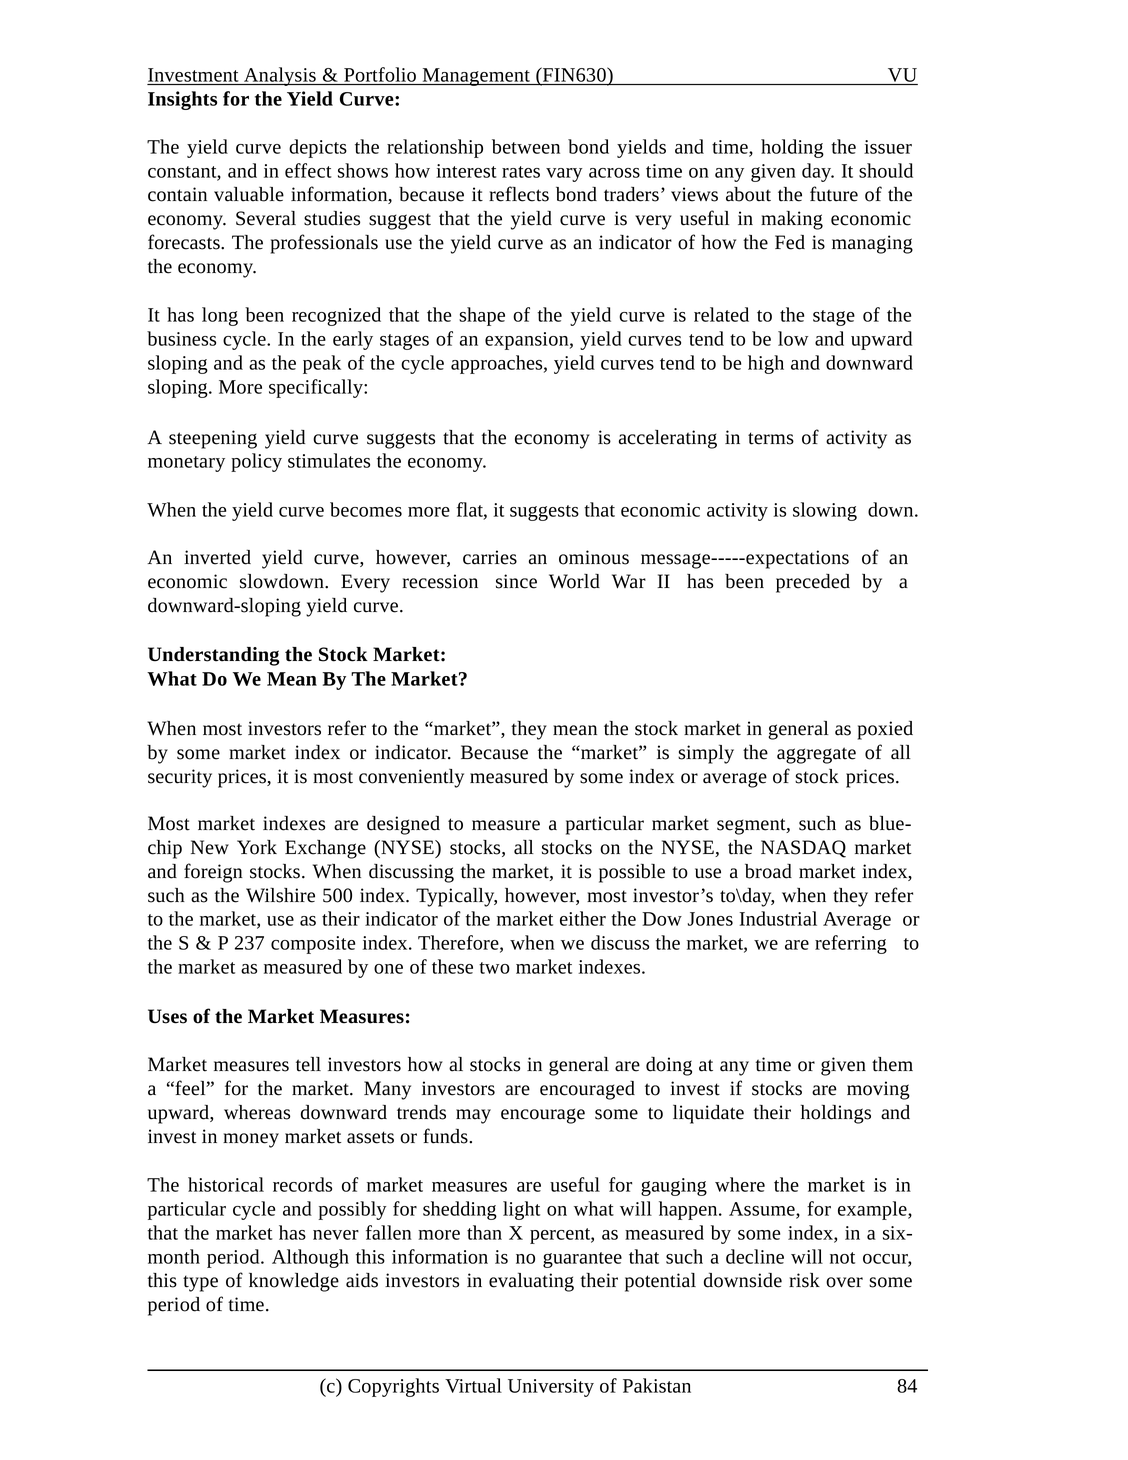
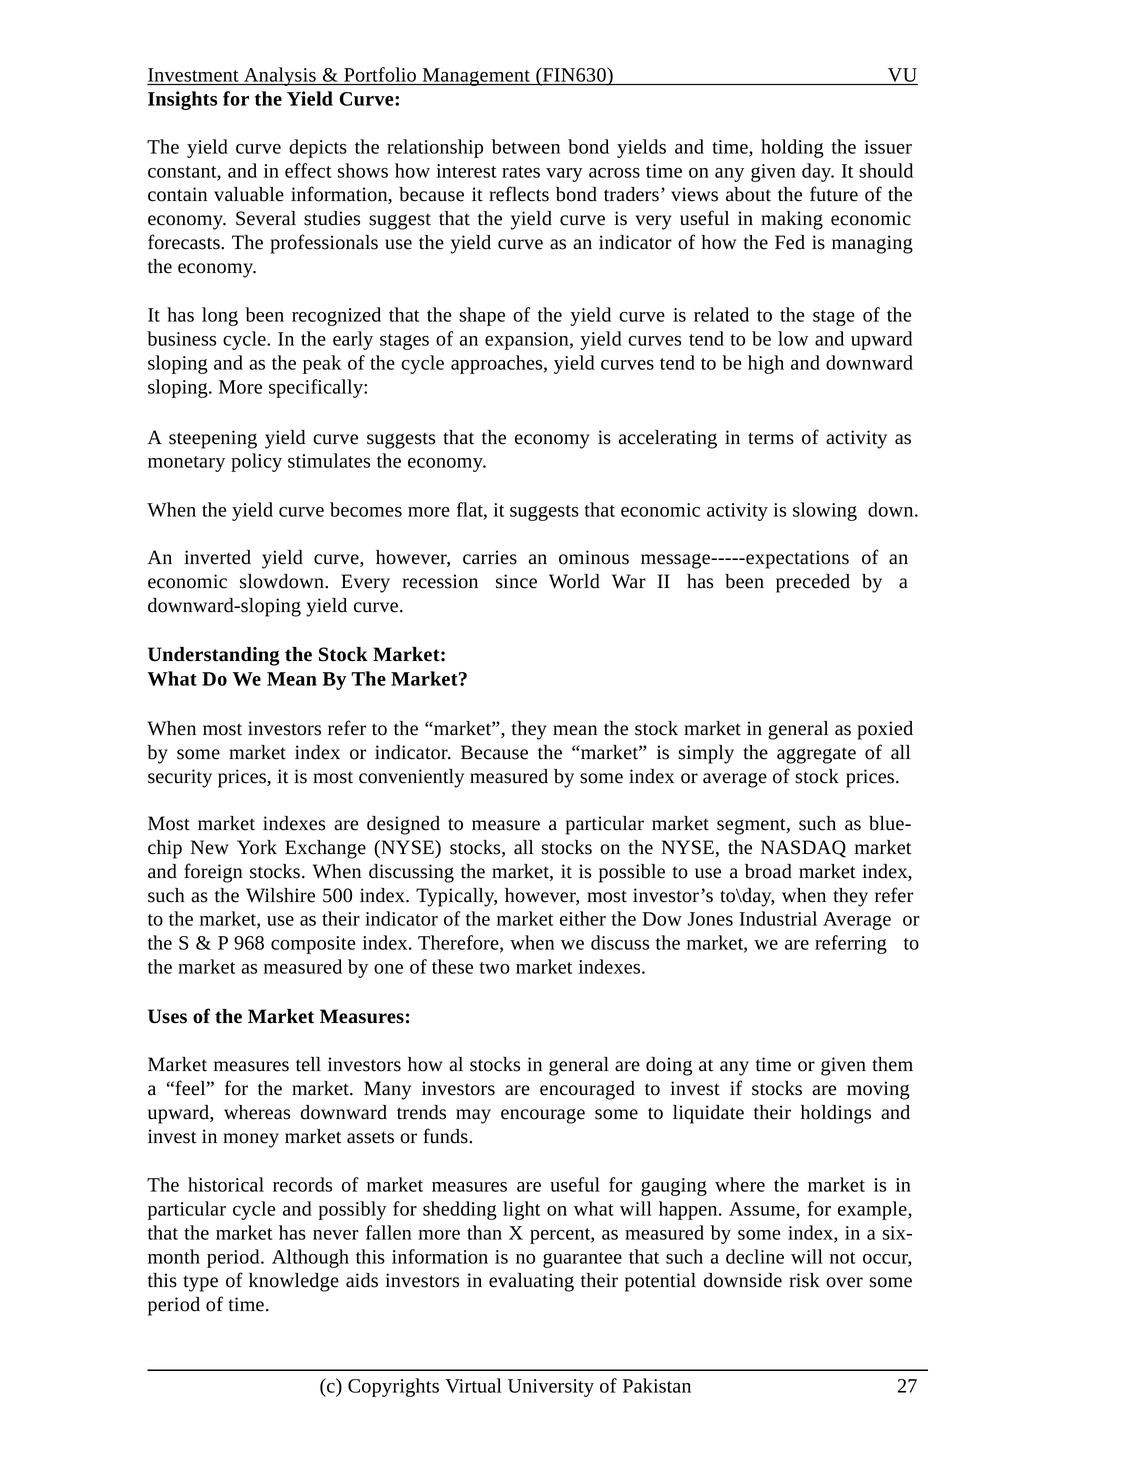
237: 237 -> 968 (249, 943)
84: 84 -> 27 (907, 1386)
